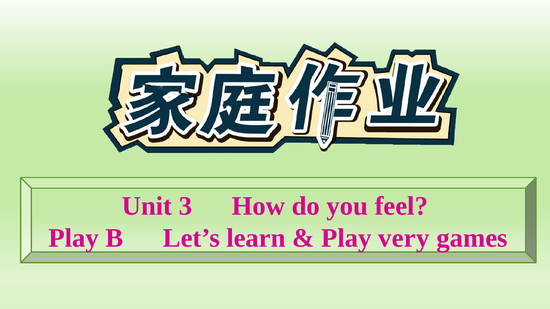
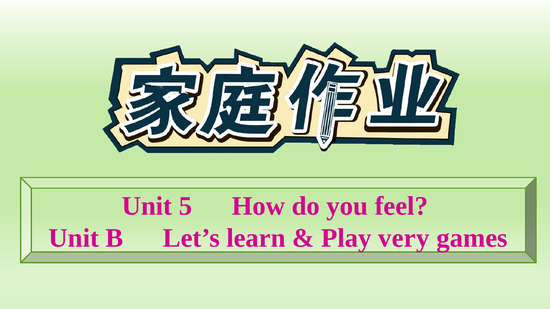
3: 3 -> 5 (186, 206)
Play: Play -> Unit (74, 238)
